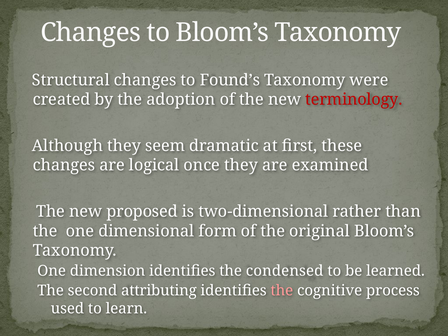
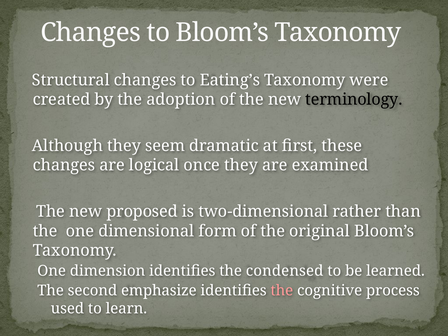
Found’s: Found’s -> Eating’s (230, 80)
terminology colour: red -> black (354, 100)
attributing: attributing -> emphasize (159, 291)
